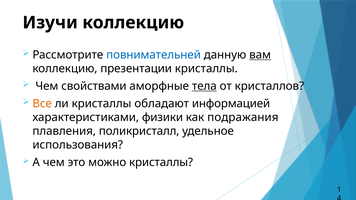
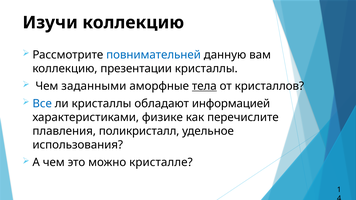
вам underline: present -> none (260, 55)
свойствами: свойствами -> заданными (94, 86)
Все colour: orange -> blue (42, 104)
физики: физики -> физике (162, 117)
подражания: подражания -> перечислите (243, 117)
можно кристаллы: кристаллы -> кристалле (161, 163)
